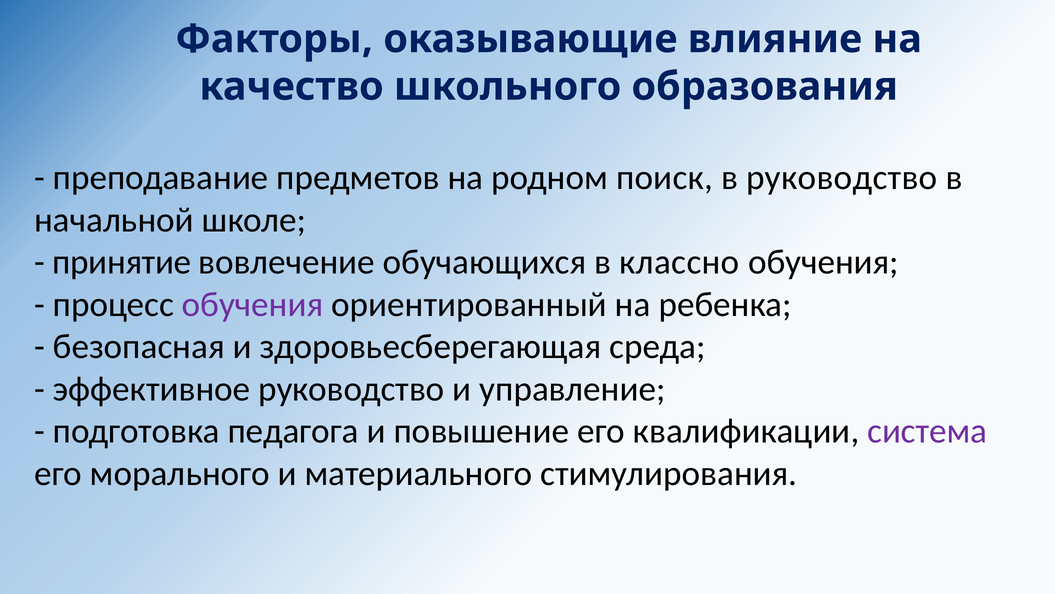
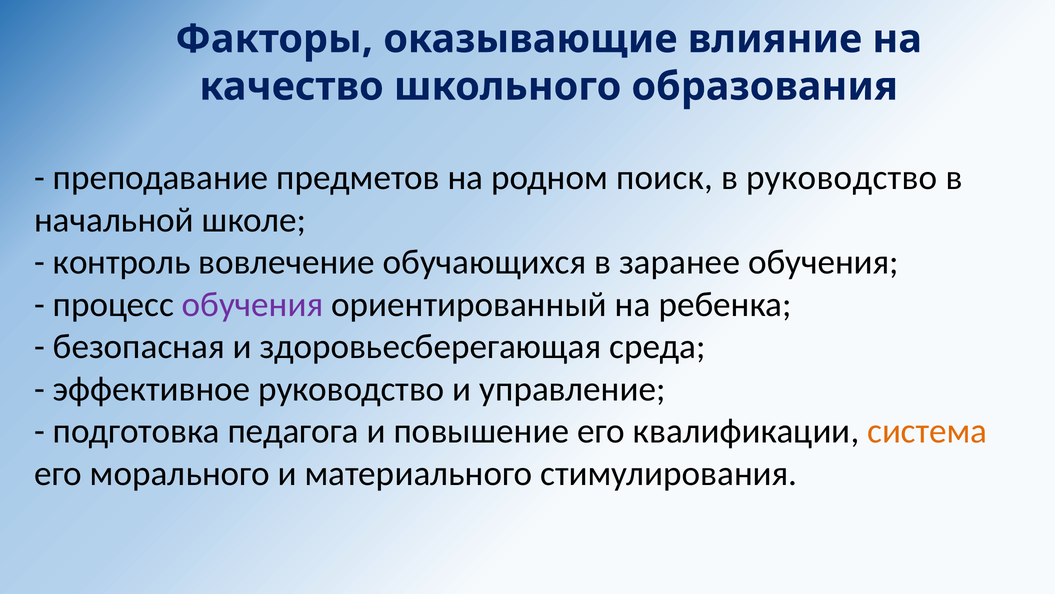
принятие: принятие -> контроль (122, 262)
классно: классно -> заранее (679, 262)
система colour: purple -> orange (927, 431)
